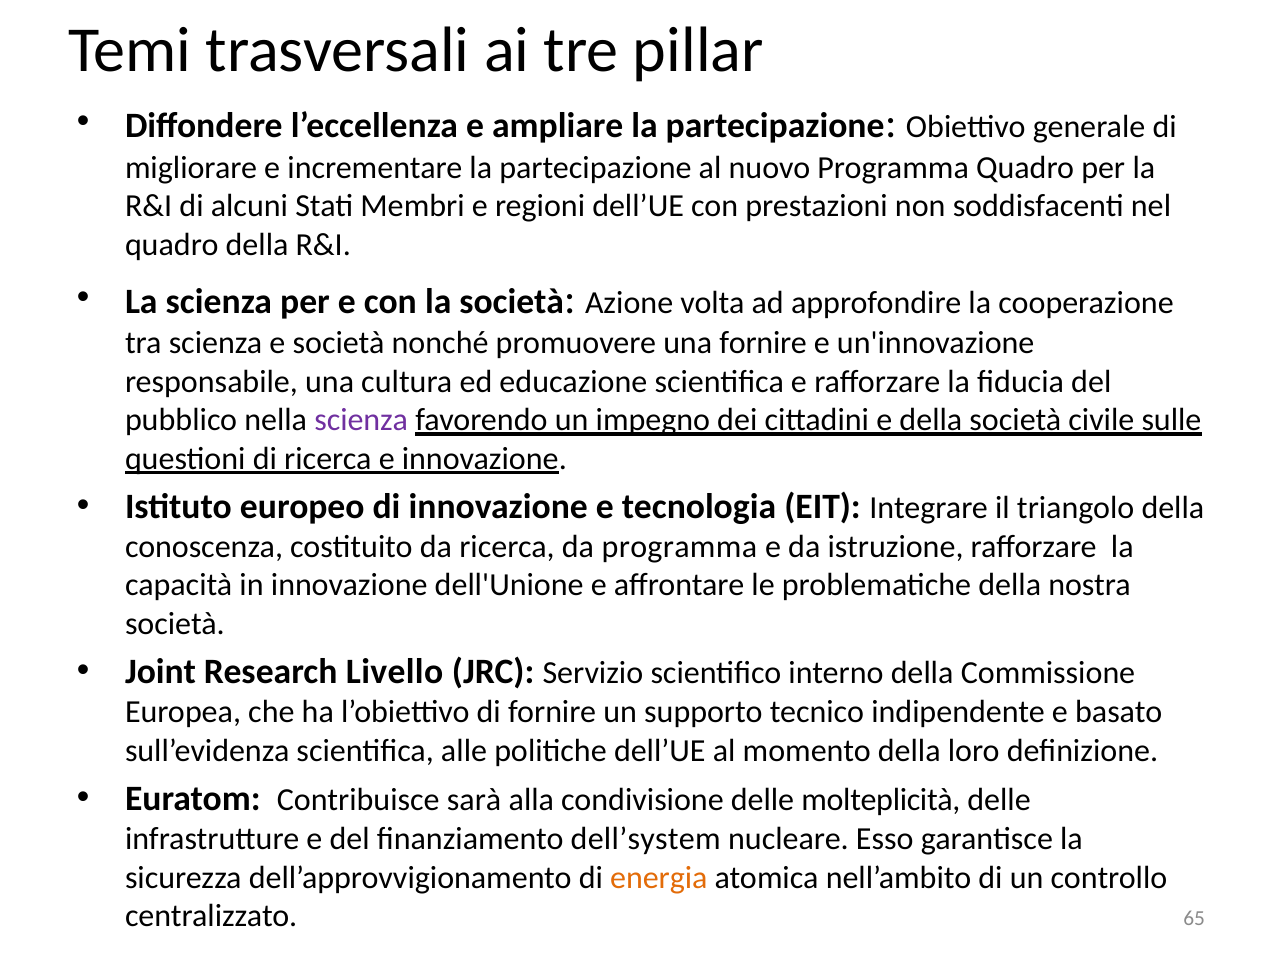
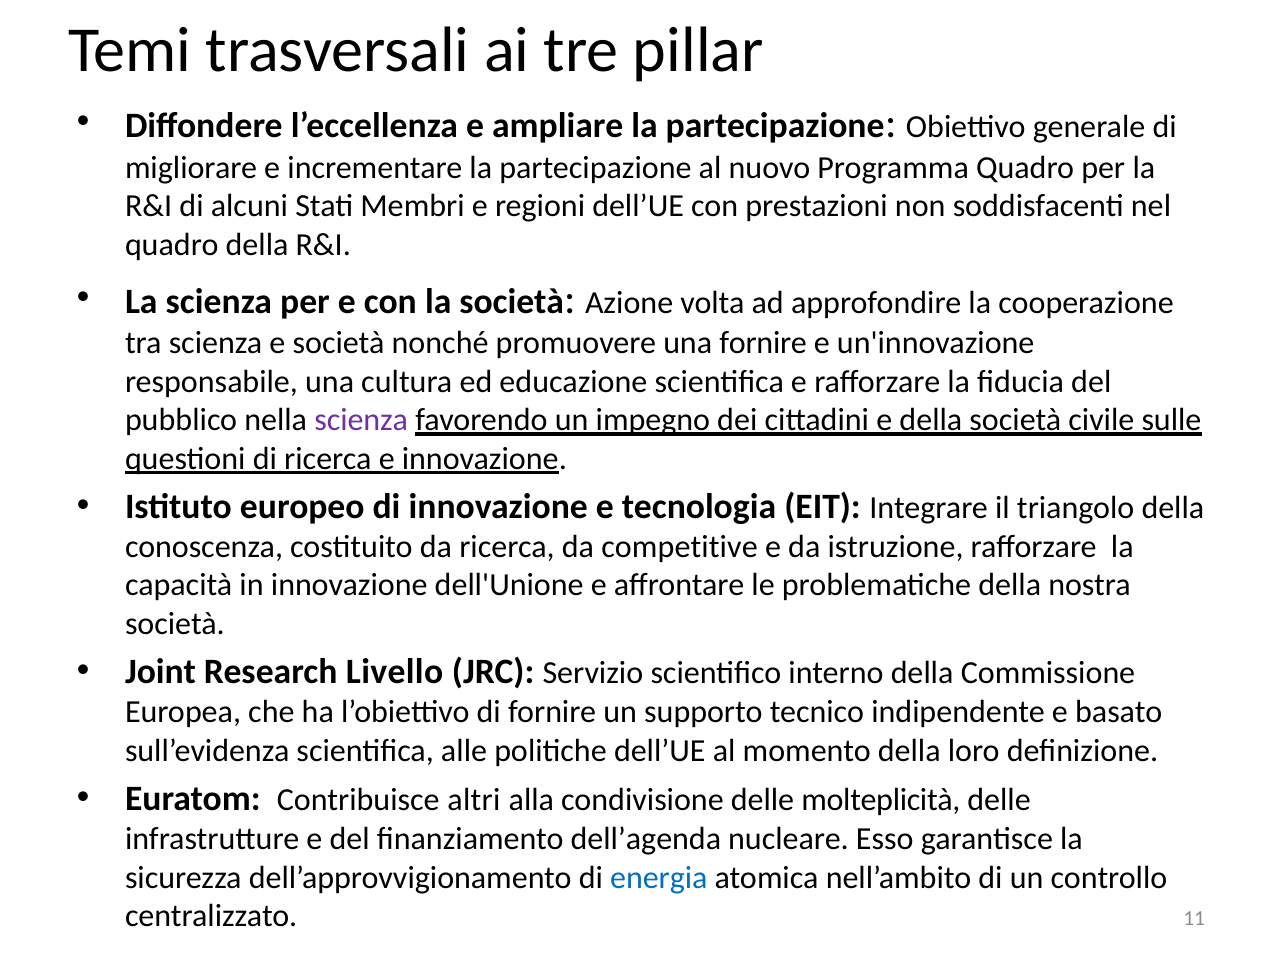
da programma: programma -> competitive (679, 547)
sarà: sarà -> altri (474, 800)
dell’system: dell’system -> dell’agenda (646, 839)
energia colour: orange -> blue (659, 877)
65: 65 -> 11 (1194, 918)
